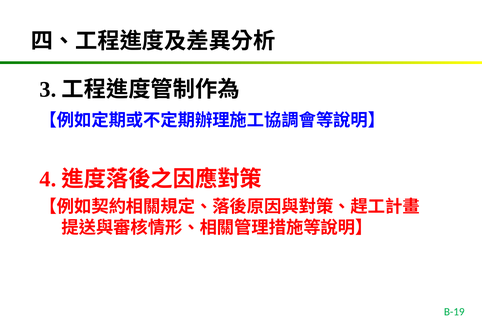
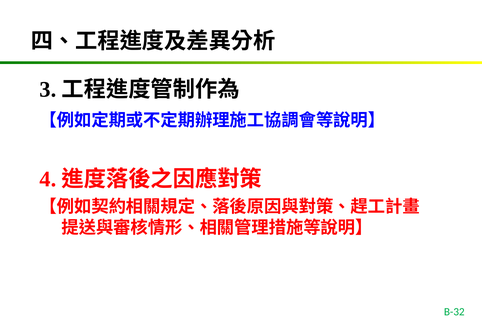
B-19: B-19 -> B-32 (454, 312)
